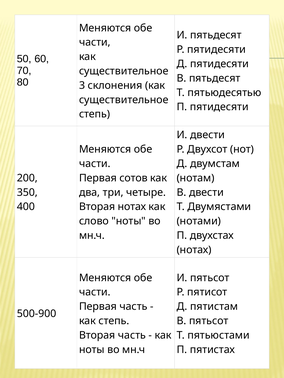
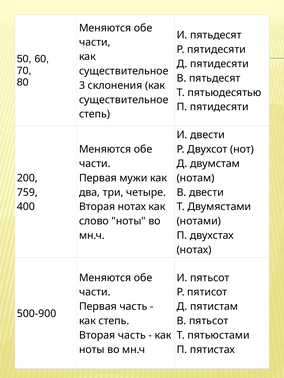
сотов: сотов -> мужи (133, 178)
350: 350 -> 759 (27, 193)
